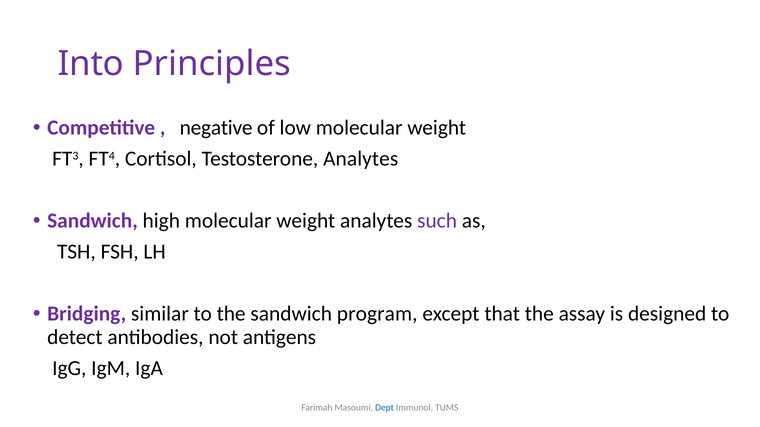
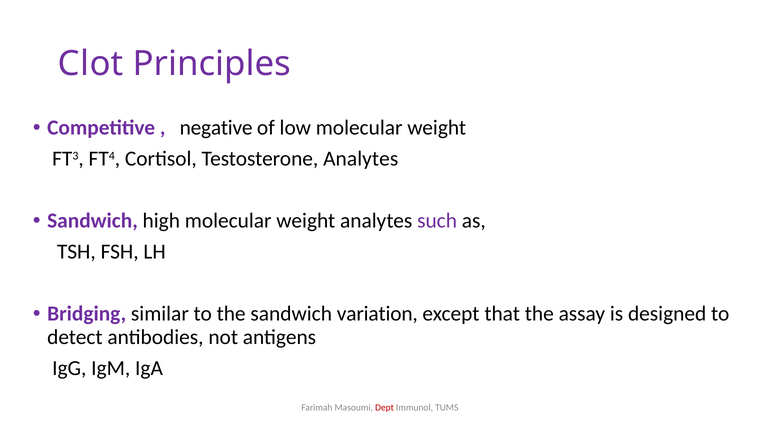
Into: Into -> Clot (91, 64)
program: program -> variation (377, 314)
Dept colour: blue -> red (385, 408)
